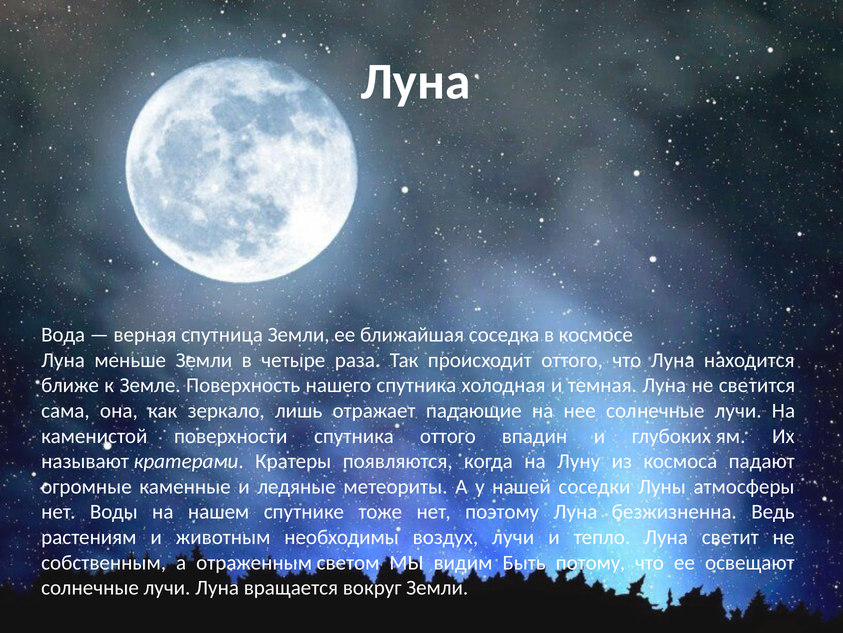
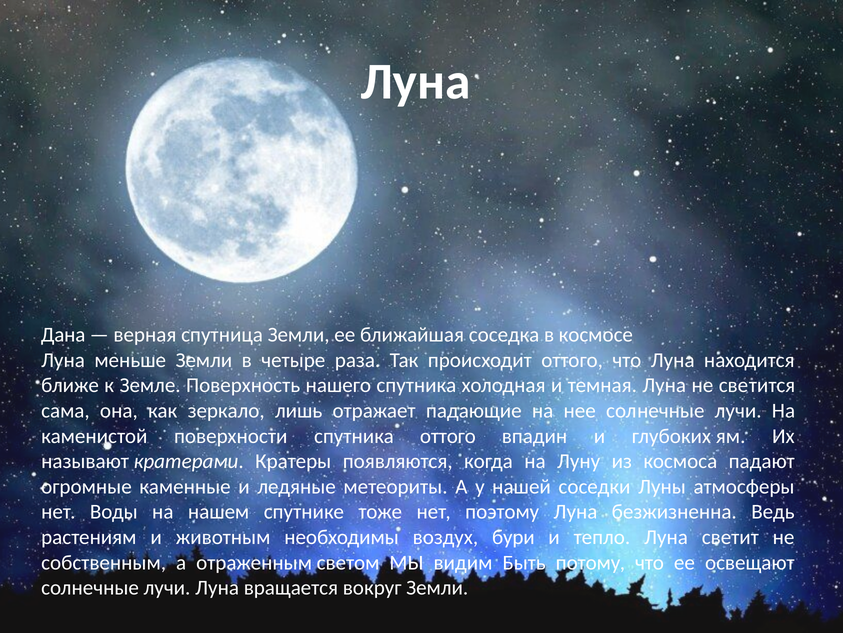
Вода: Вода -> Дана (63, 334)
воздух лучи: лучи -> бури (513, 537)
